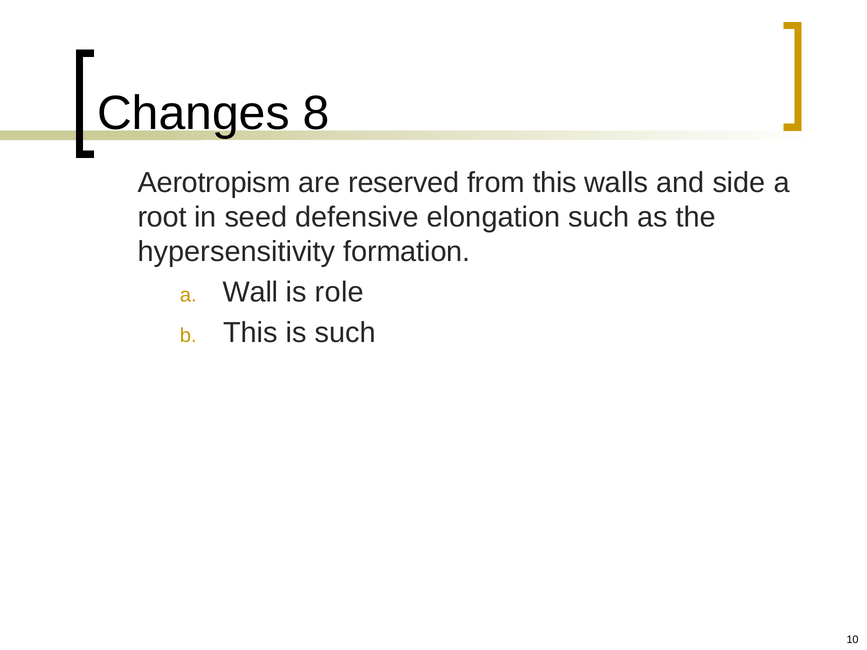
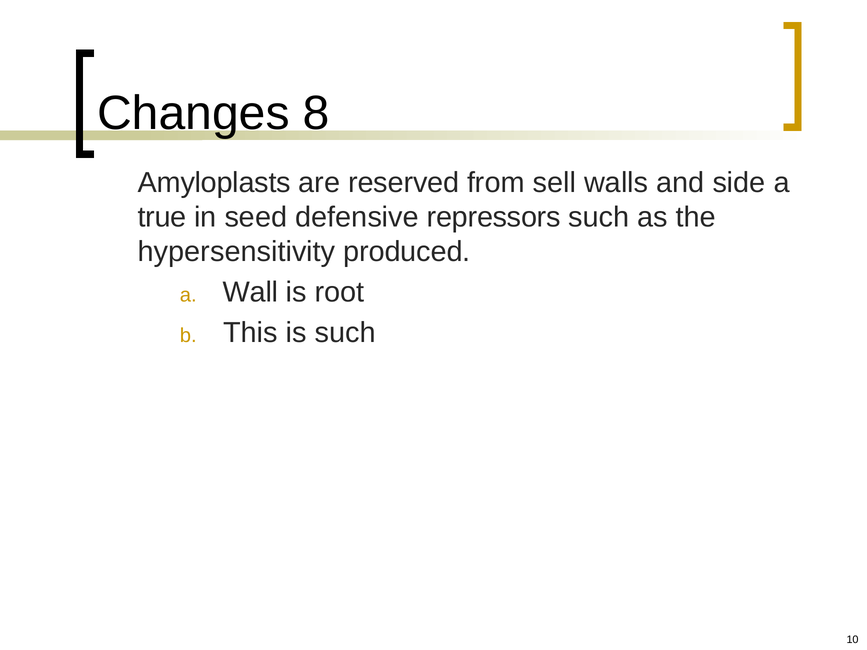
Aerotropism: Aerotropism -> Amyloplasts (214, 183)
from this: this -> sell (554, 183)
root: root -> true (162, 217)
elongation: elongation -> repressors (494, 217)
formation: formation -> produced (407, 252)
role: role -> root (339, 292)
